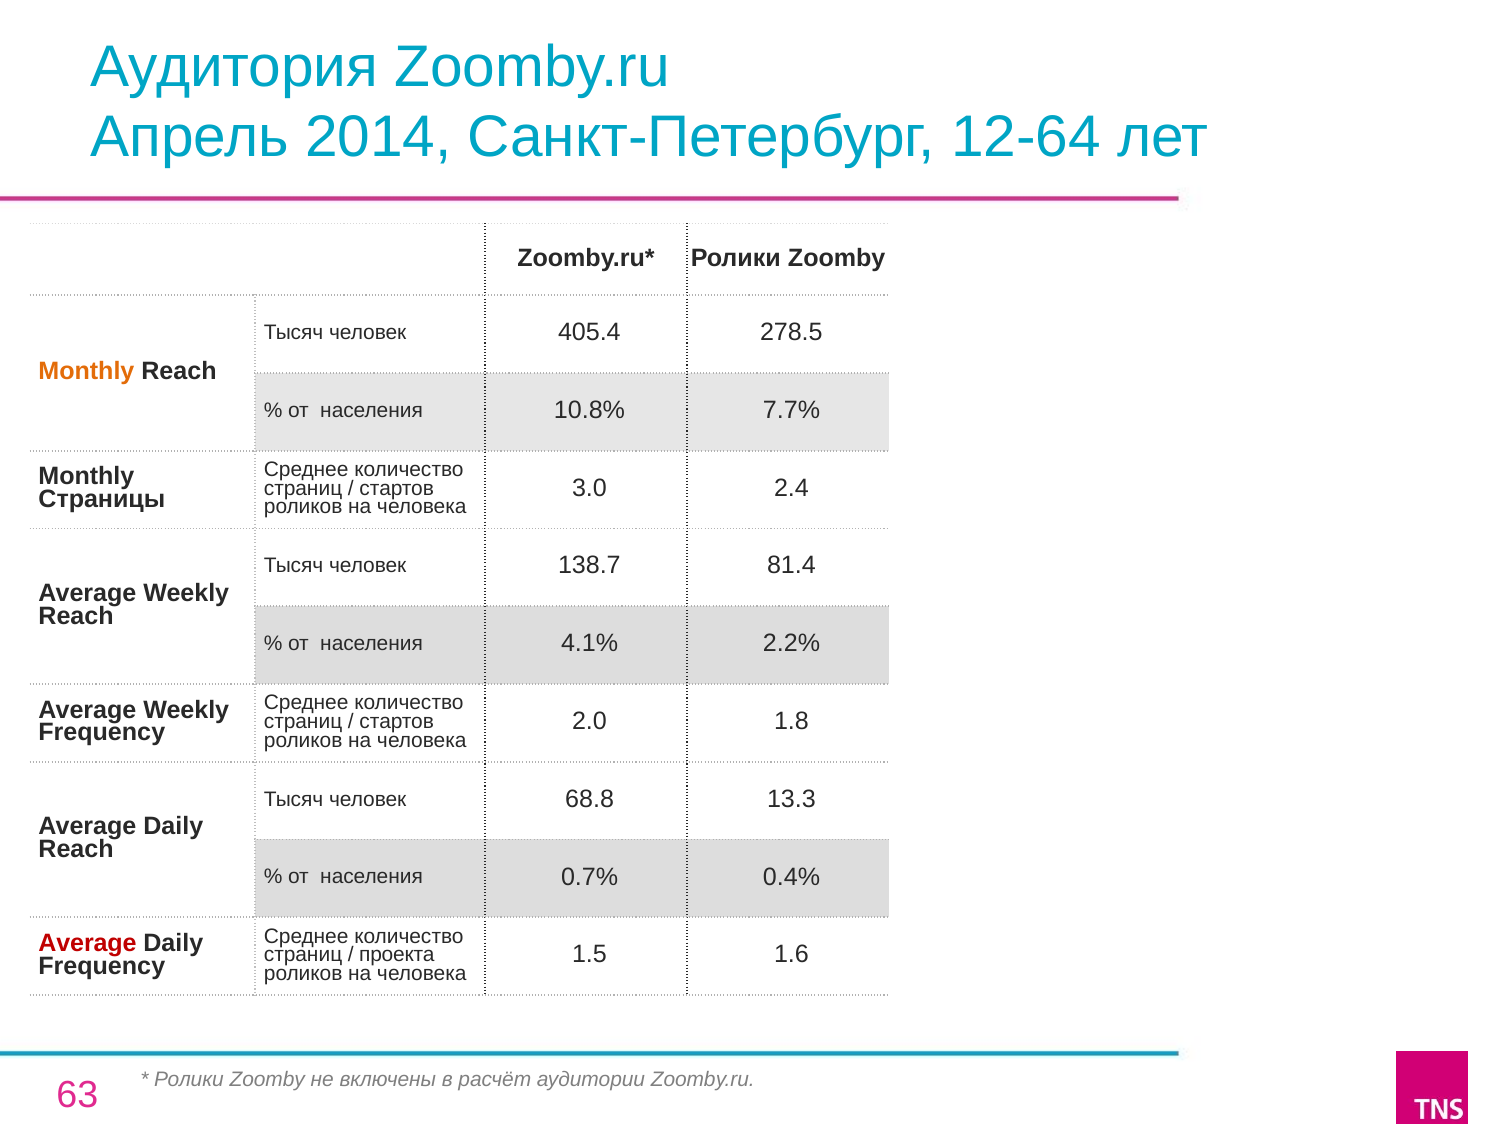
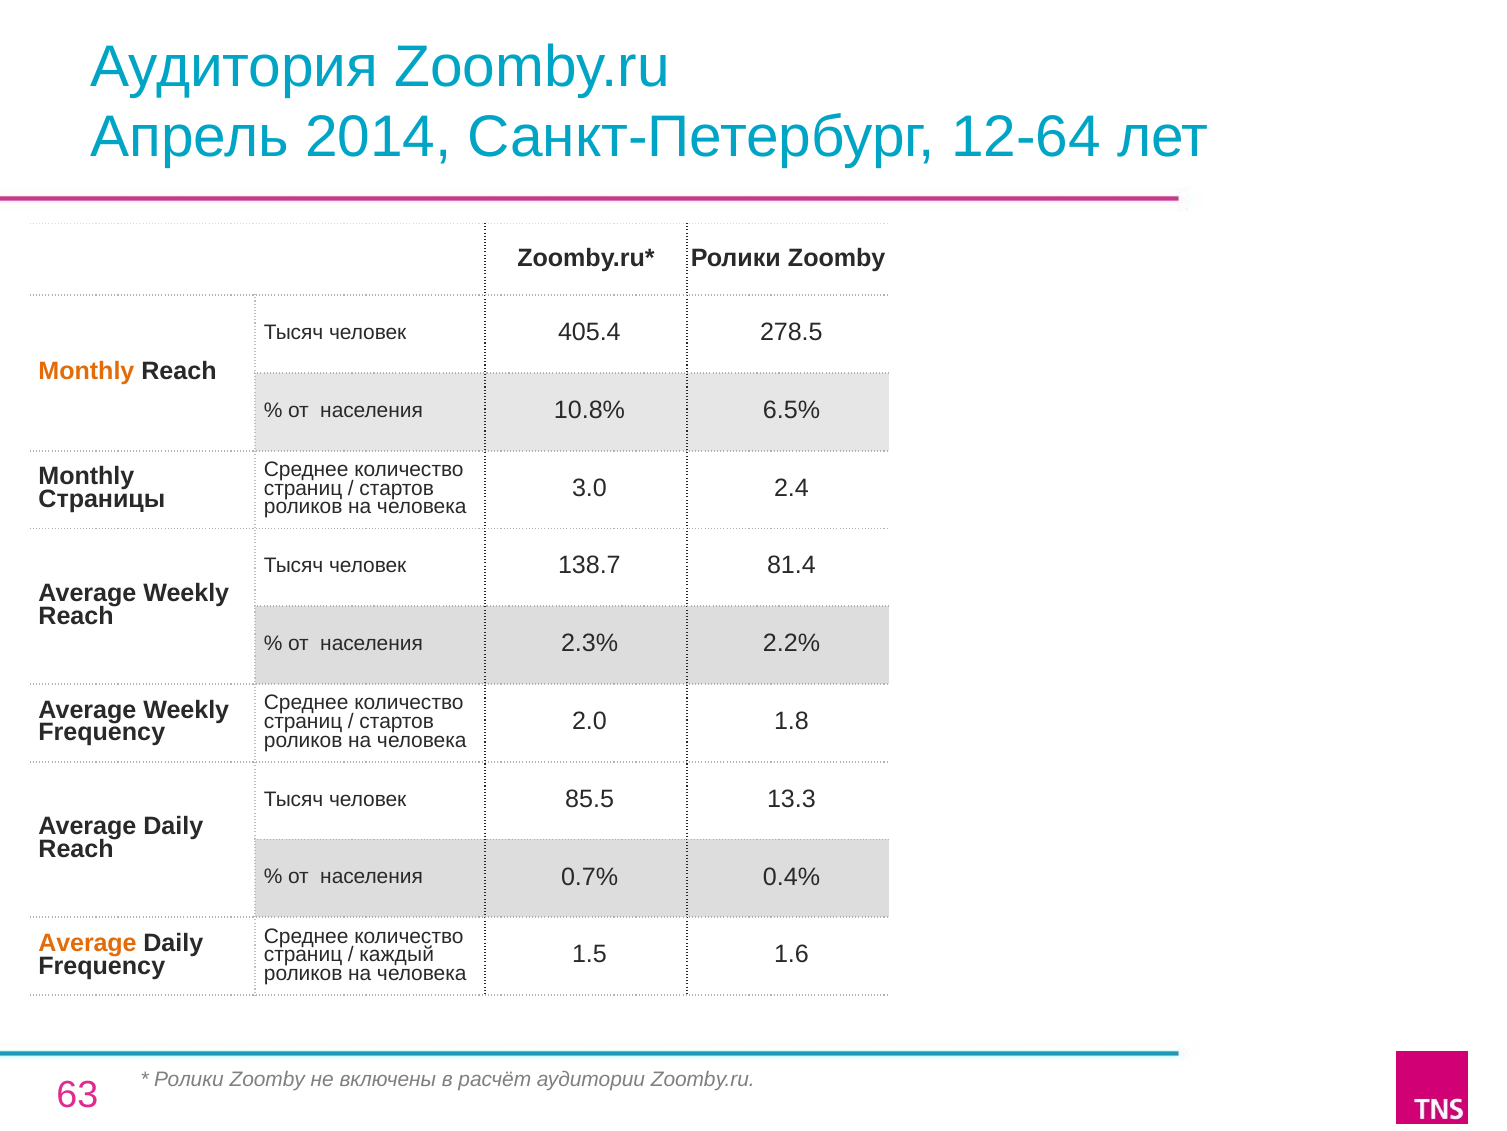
7.7%: 7.7% -> 6.5% (792, 410)
4.1%: 4.1% -> 2.3% (590, 643)
68.8: 68.8 -> 85.5 (590, 798)
Average colour: red -> orange (87, 943)
проекта: проекта -> каждый (397, 954)
